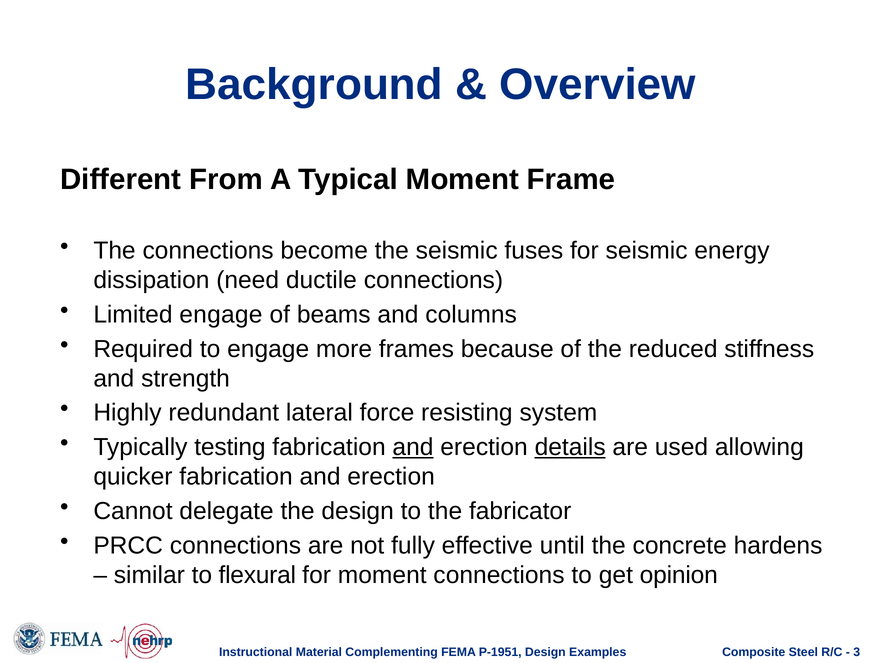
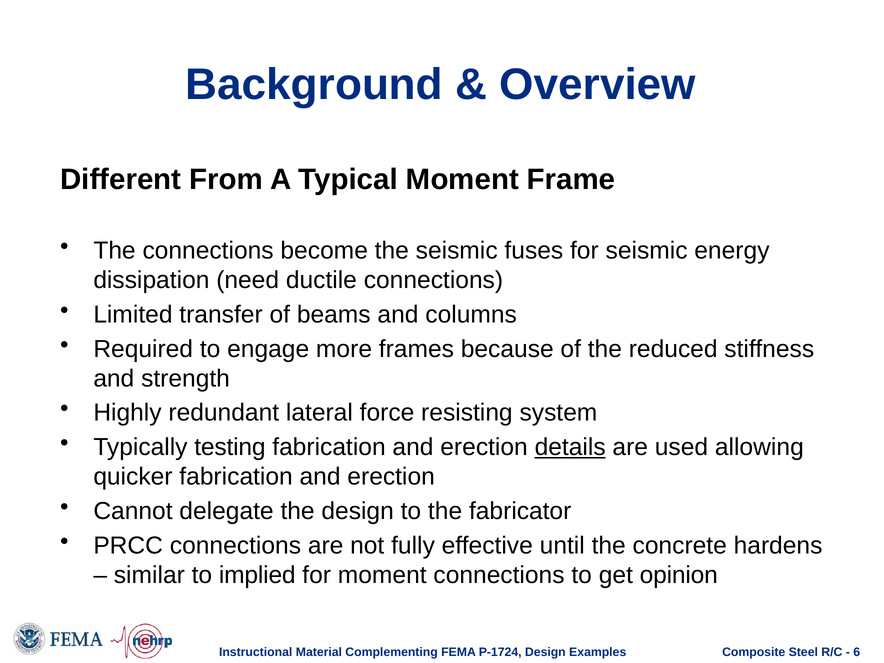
Limited engage: engage -> transfer (221, 315)
and underline: present -> none (413, 447)
flexural: flexural -> implied (257, 575)
P-1951: P-1951 -> P-1724 (500, 652)
3: 3 -> 6 (857, 652)
